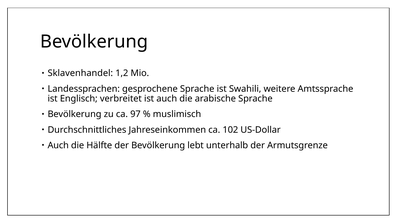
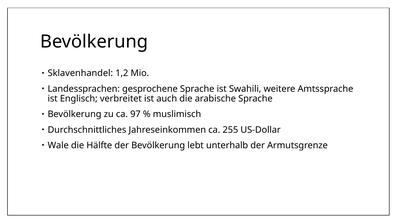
102: 102 -> 255 (230, 130)
Auch: Auch -> Wale (58, 146)
